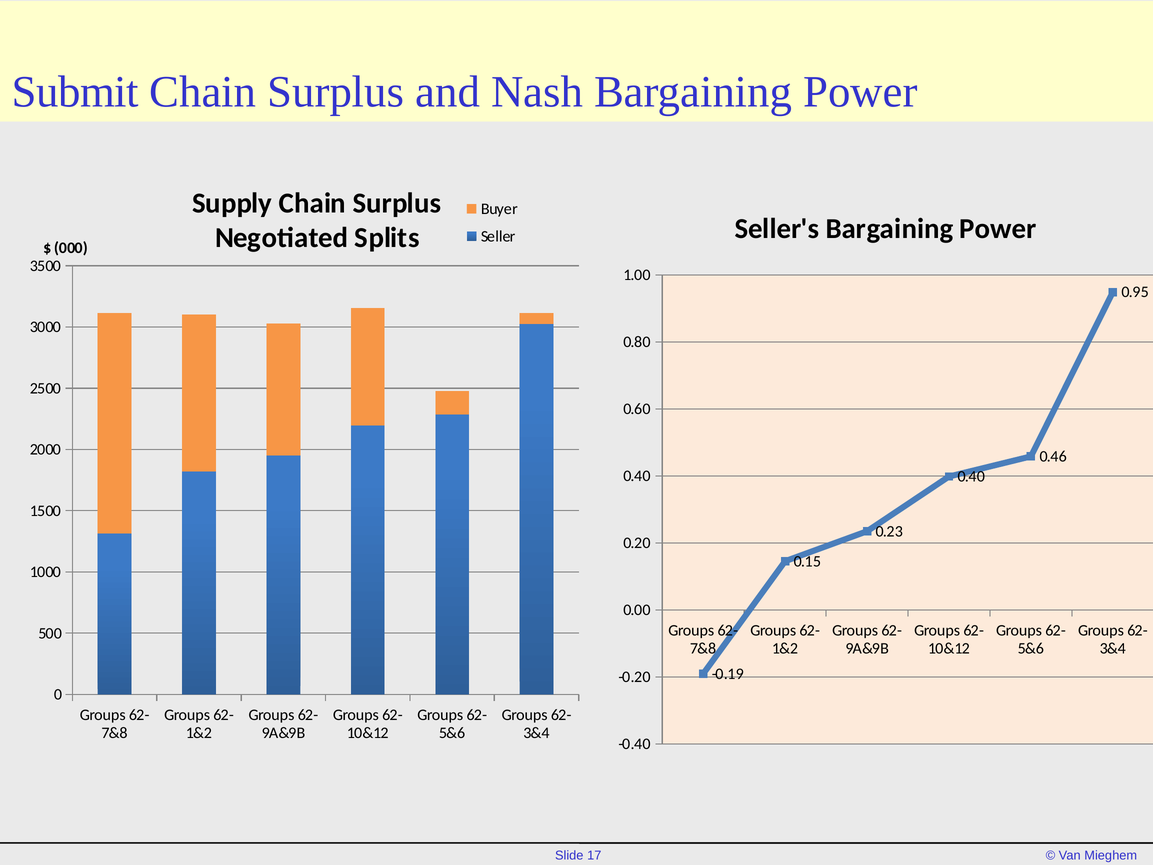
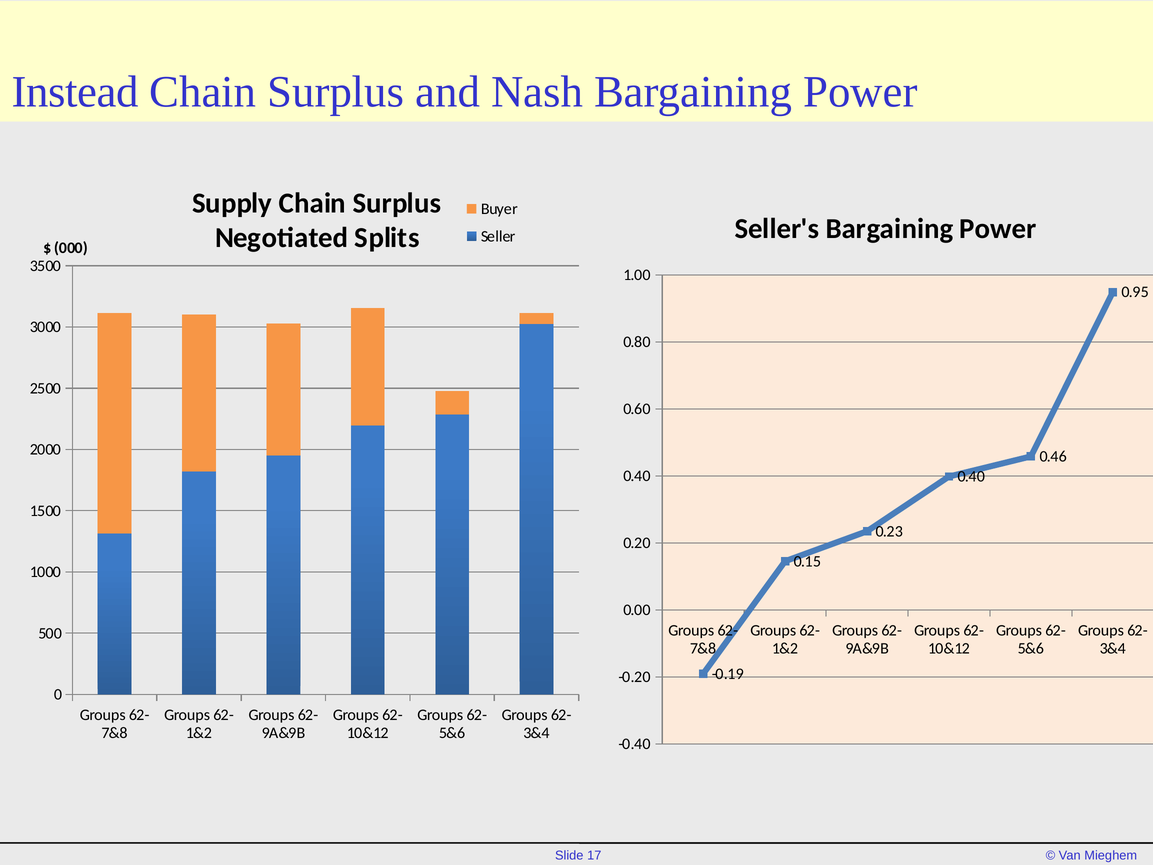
Submit: Submit -> Instead (75, 92)
